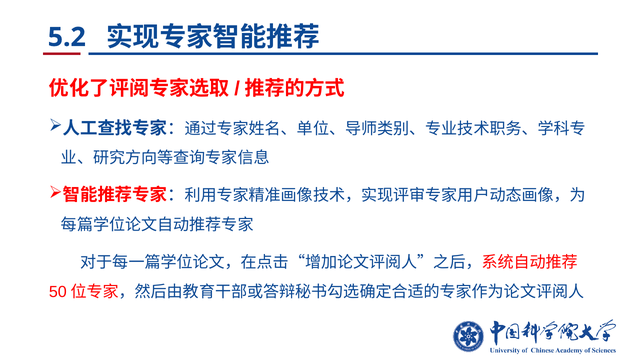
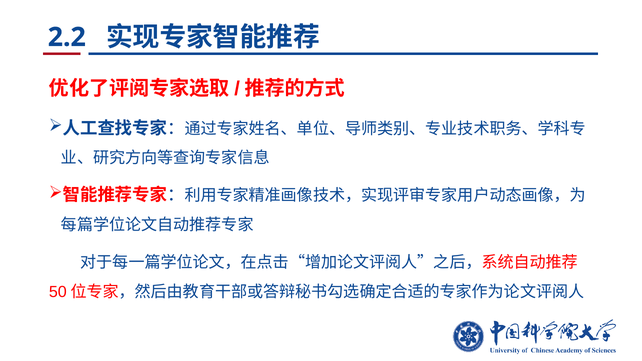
5.2: 5.2 -> 2.2 (67, 37)
